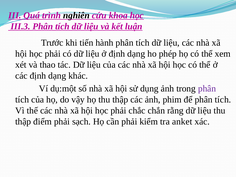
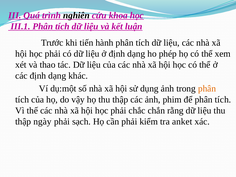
III.3: III.3 -> III.1 (20, 26)
phân colour: purple -> orange (207, 88)
điểm: điểm -> ngày (43, 121)
